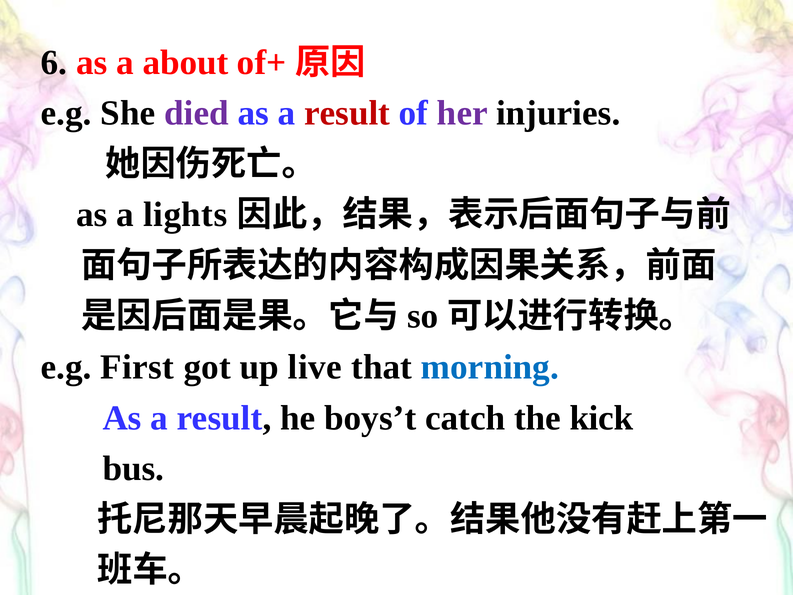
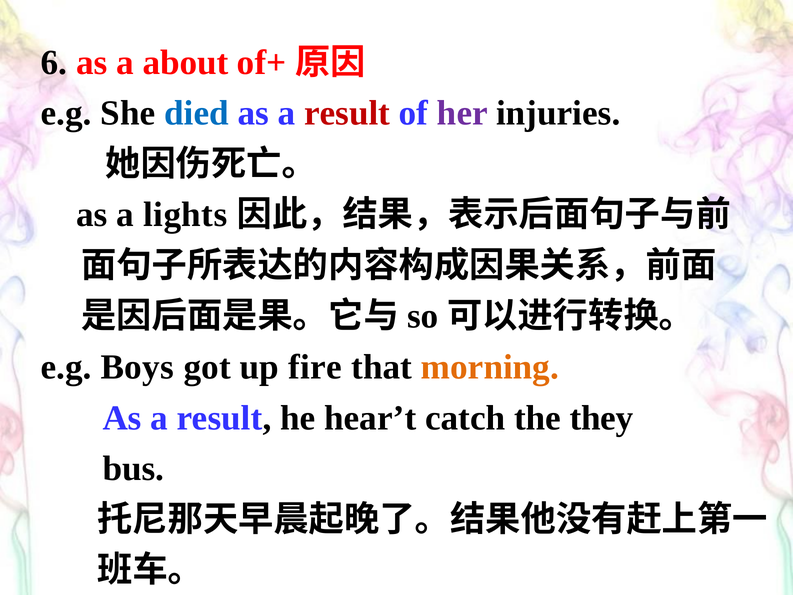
died colour: purple -> blue (196, 113)
First: First -> Boys (137, 367)
live: live -> fire (315, 367)
morning colour: blue -> orange (490, 367)
boys’t: boys’t -> hear’t (370, 418)
kick: kick -> they (601, 418)
